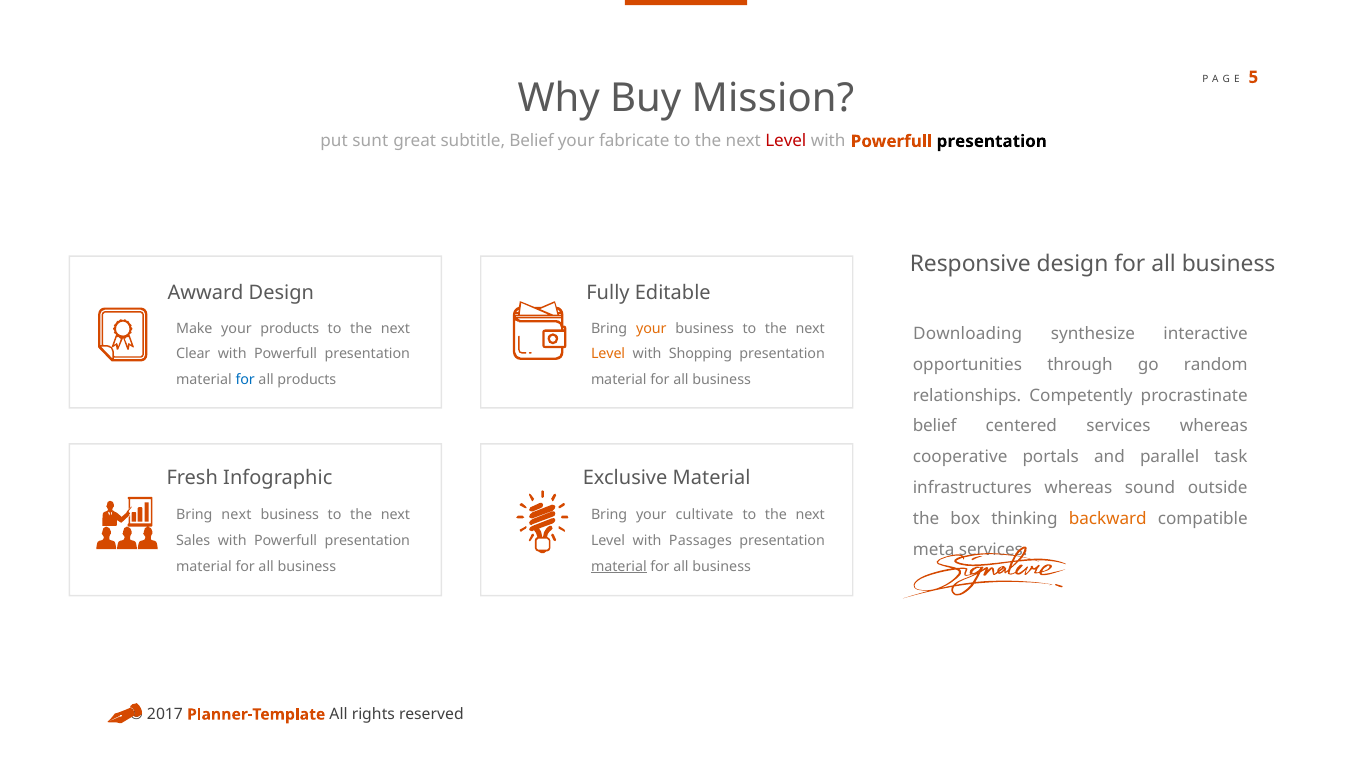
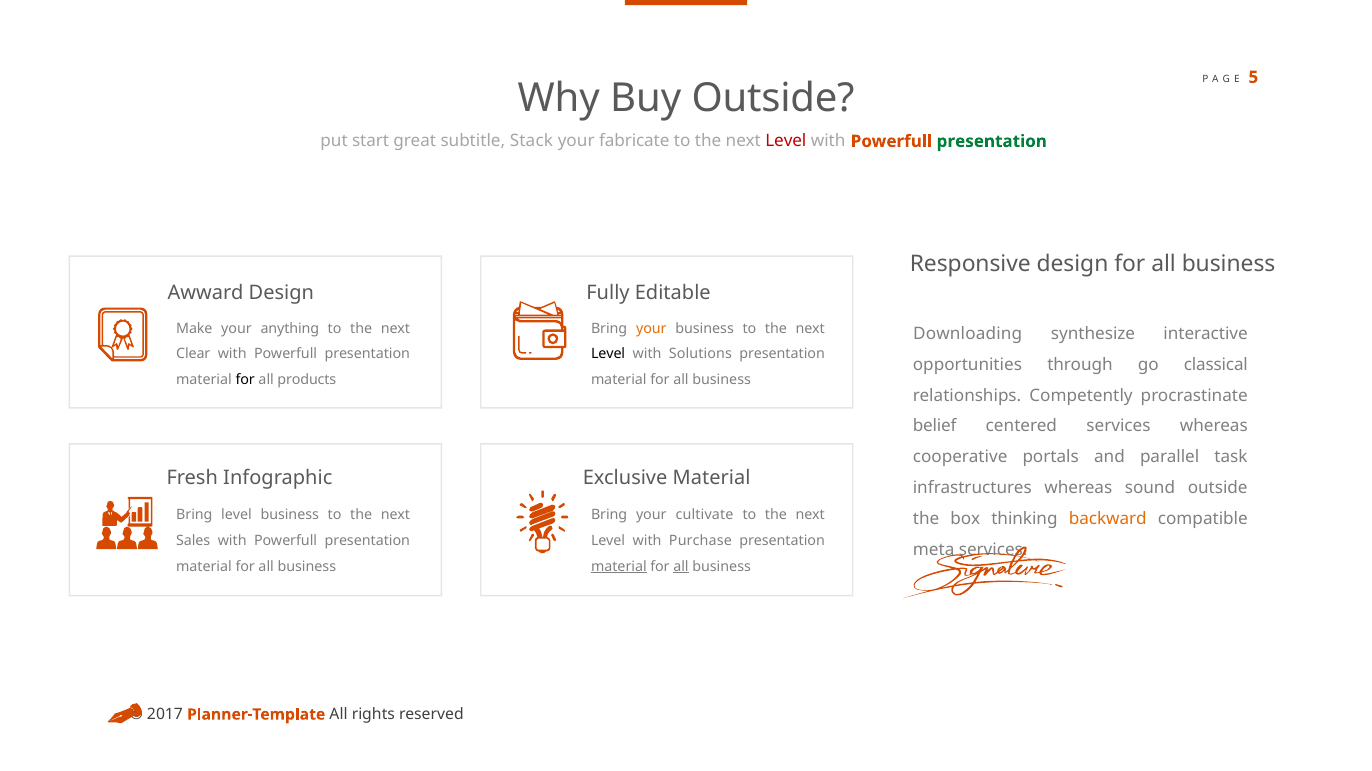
Buy Mission: Mission -> Outside (773, 98)
sunt: sunt -> start (371, 141)
subtitle Belief: Belief -> Stack (531, 141)
presentation colour: black -> green (992, 141)
your products: products -> anything (290, 329)
Level colour: orange -> black (608, 354)
Shopping: Shopping -> Solutions (700, 354)
random: random -> classical (1216, 365)
for colour: blue -> black (245, 380)
Bring next: next -> level (236, 515)
Passages: Passages -> Purchase (700, 541)
all underline: none -> present (681, 567)
